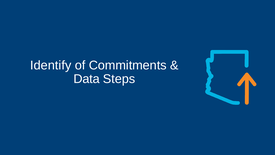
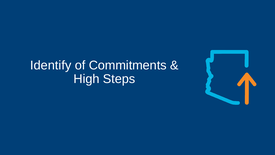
Data: Data -> High (86, 79)
